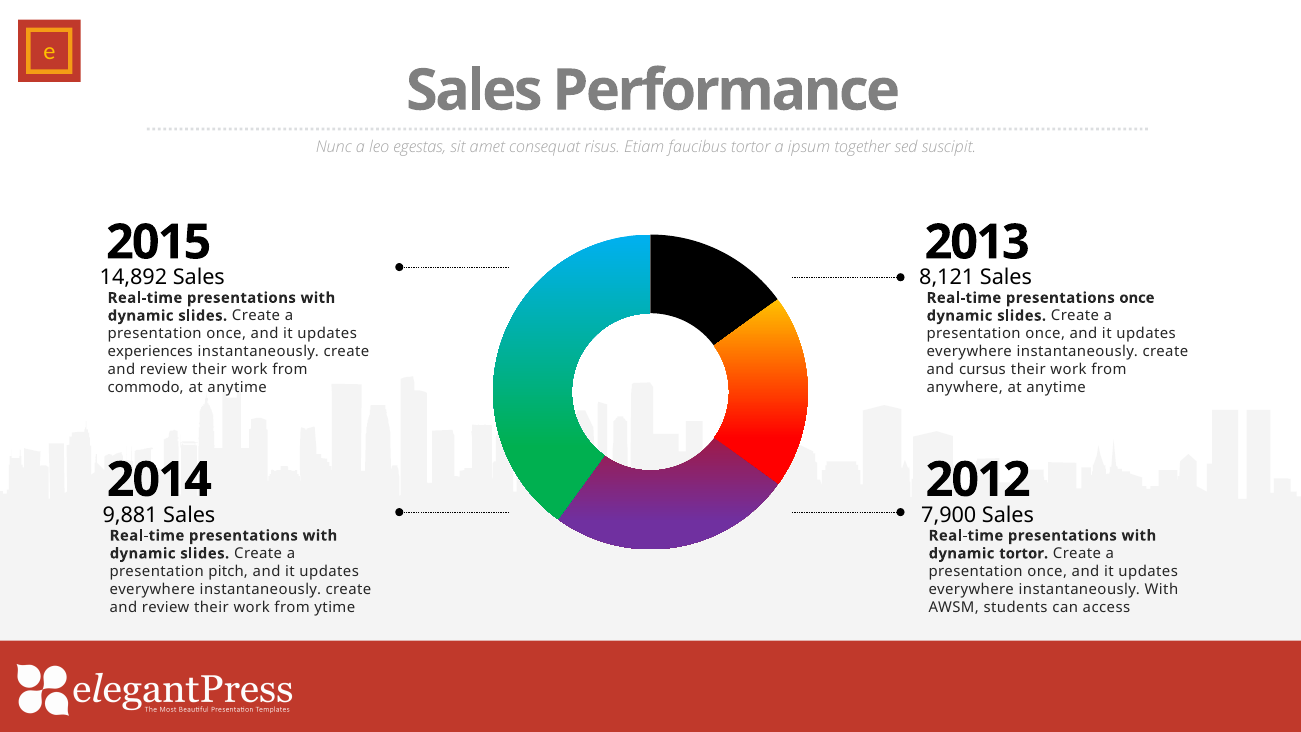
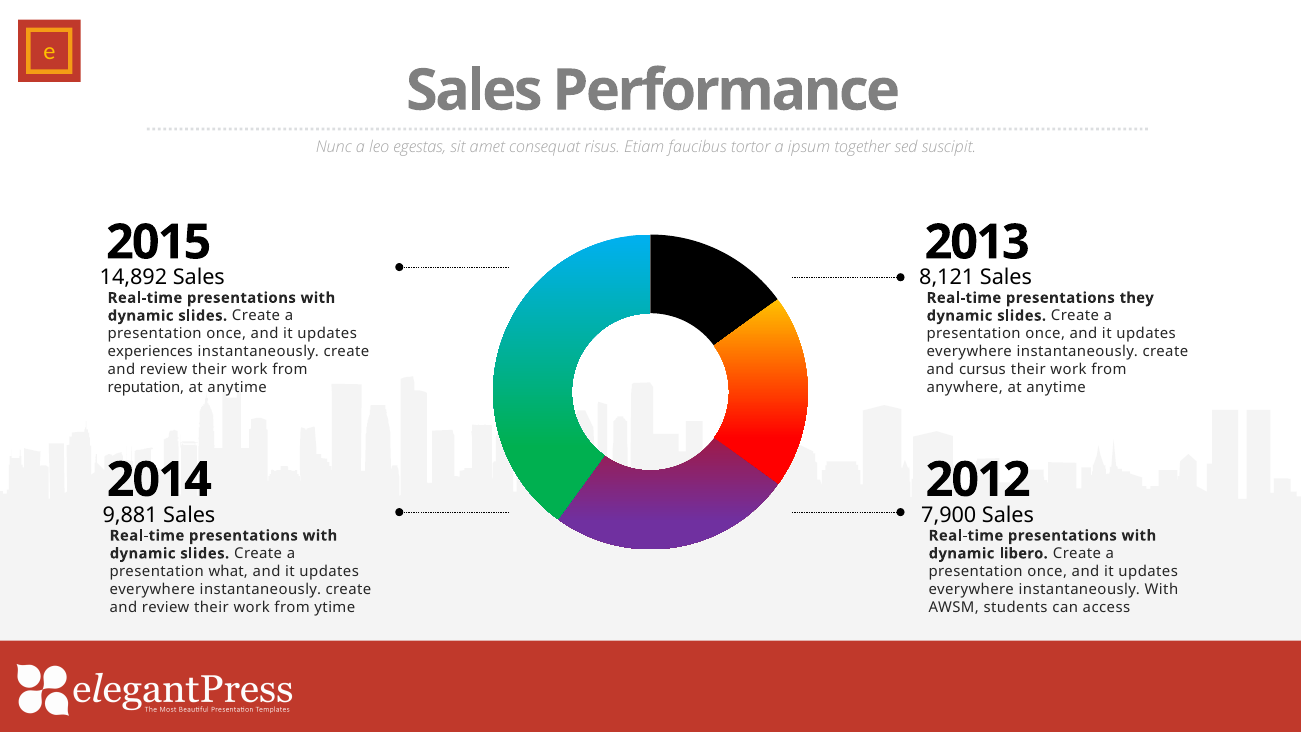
presentations once: once -> they (1137, 298)
commodo: commodo -> reputation (146, 387)
dynamic tortor: tortor -> libero (1024, 553)
pitch: pitch -> what (228, 571)
